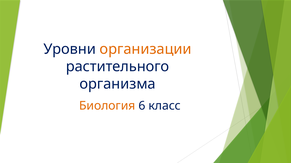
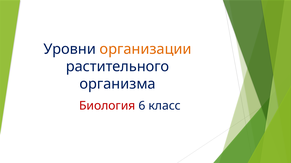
Биология colour: orange -> red (107, 106)
